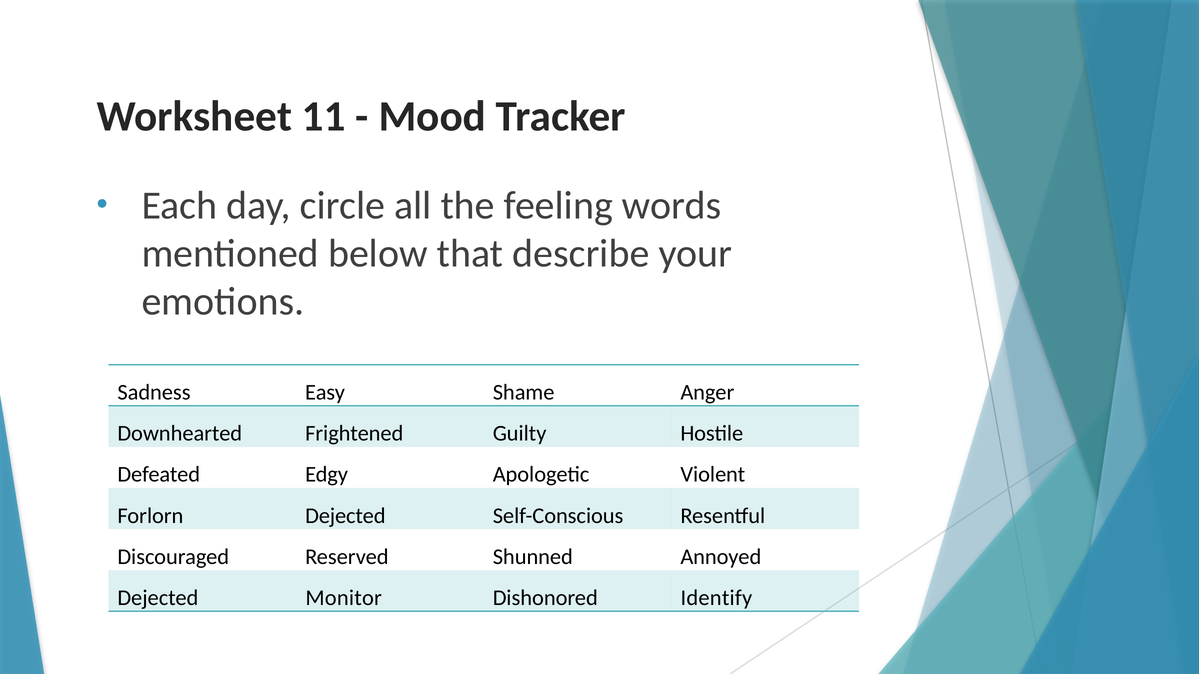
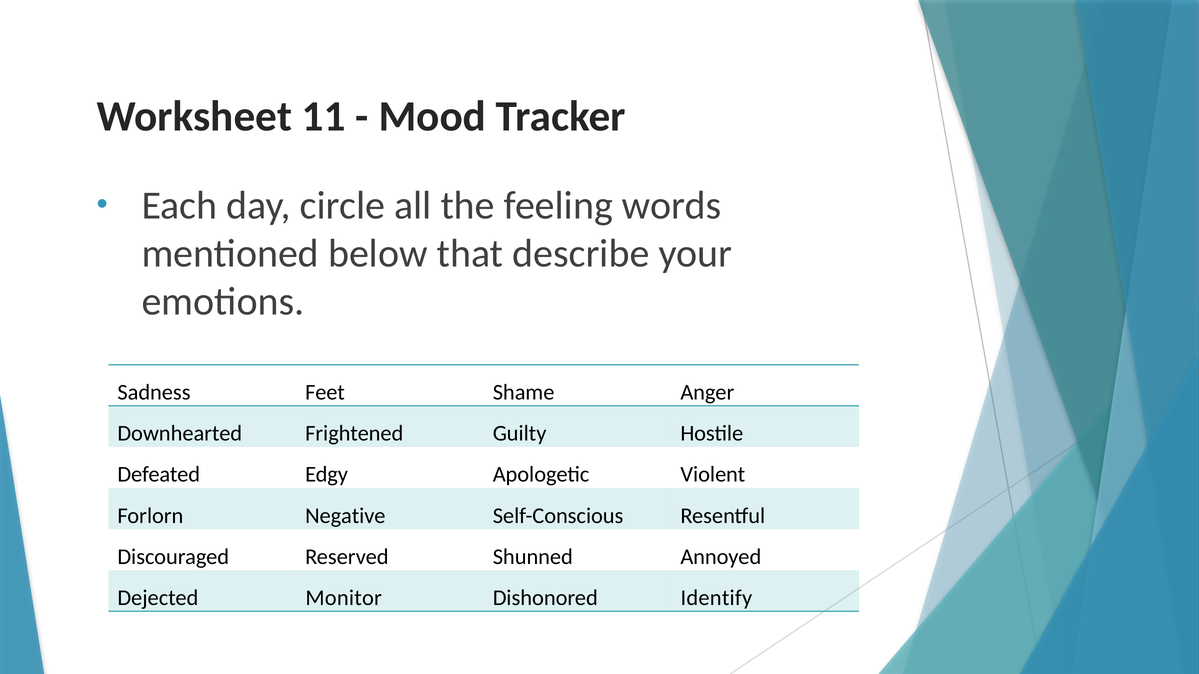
Easy: Easy -> Feet (325, 393)
Forlorn Dejected: Dejected -> Negative (345, 516)
